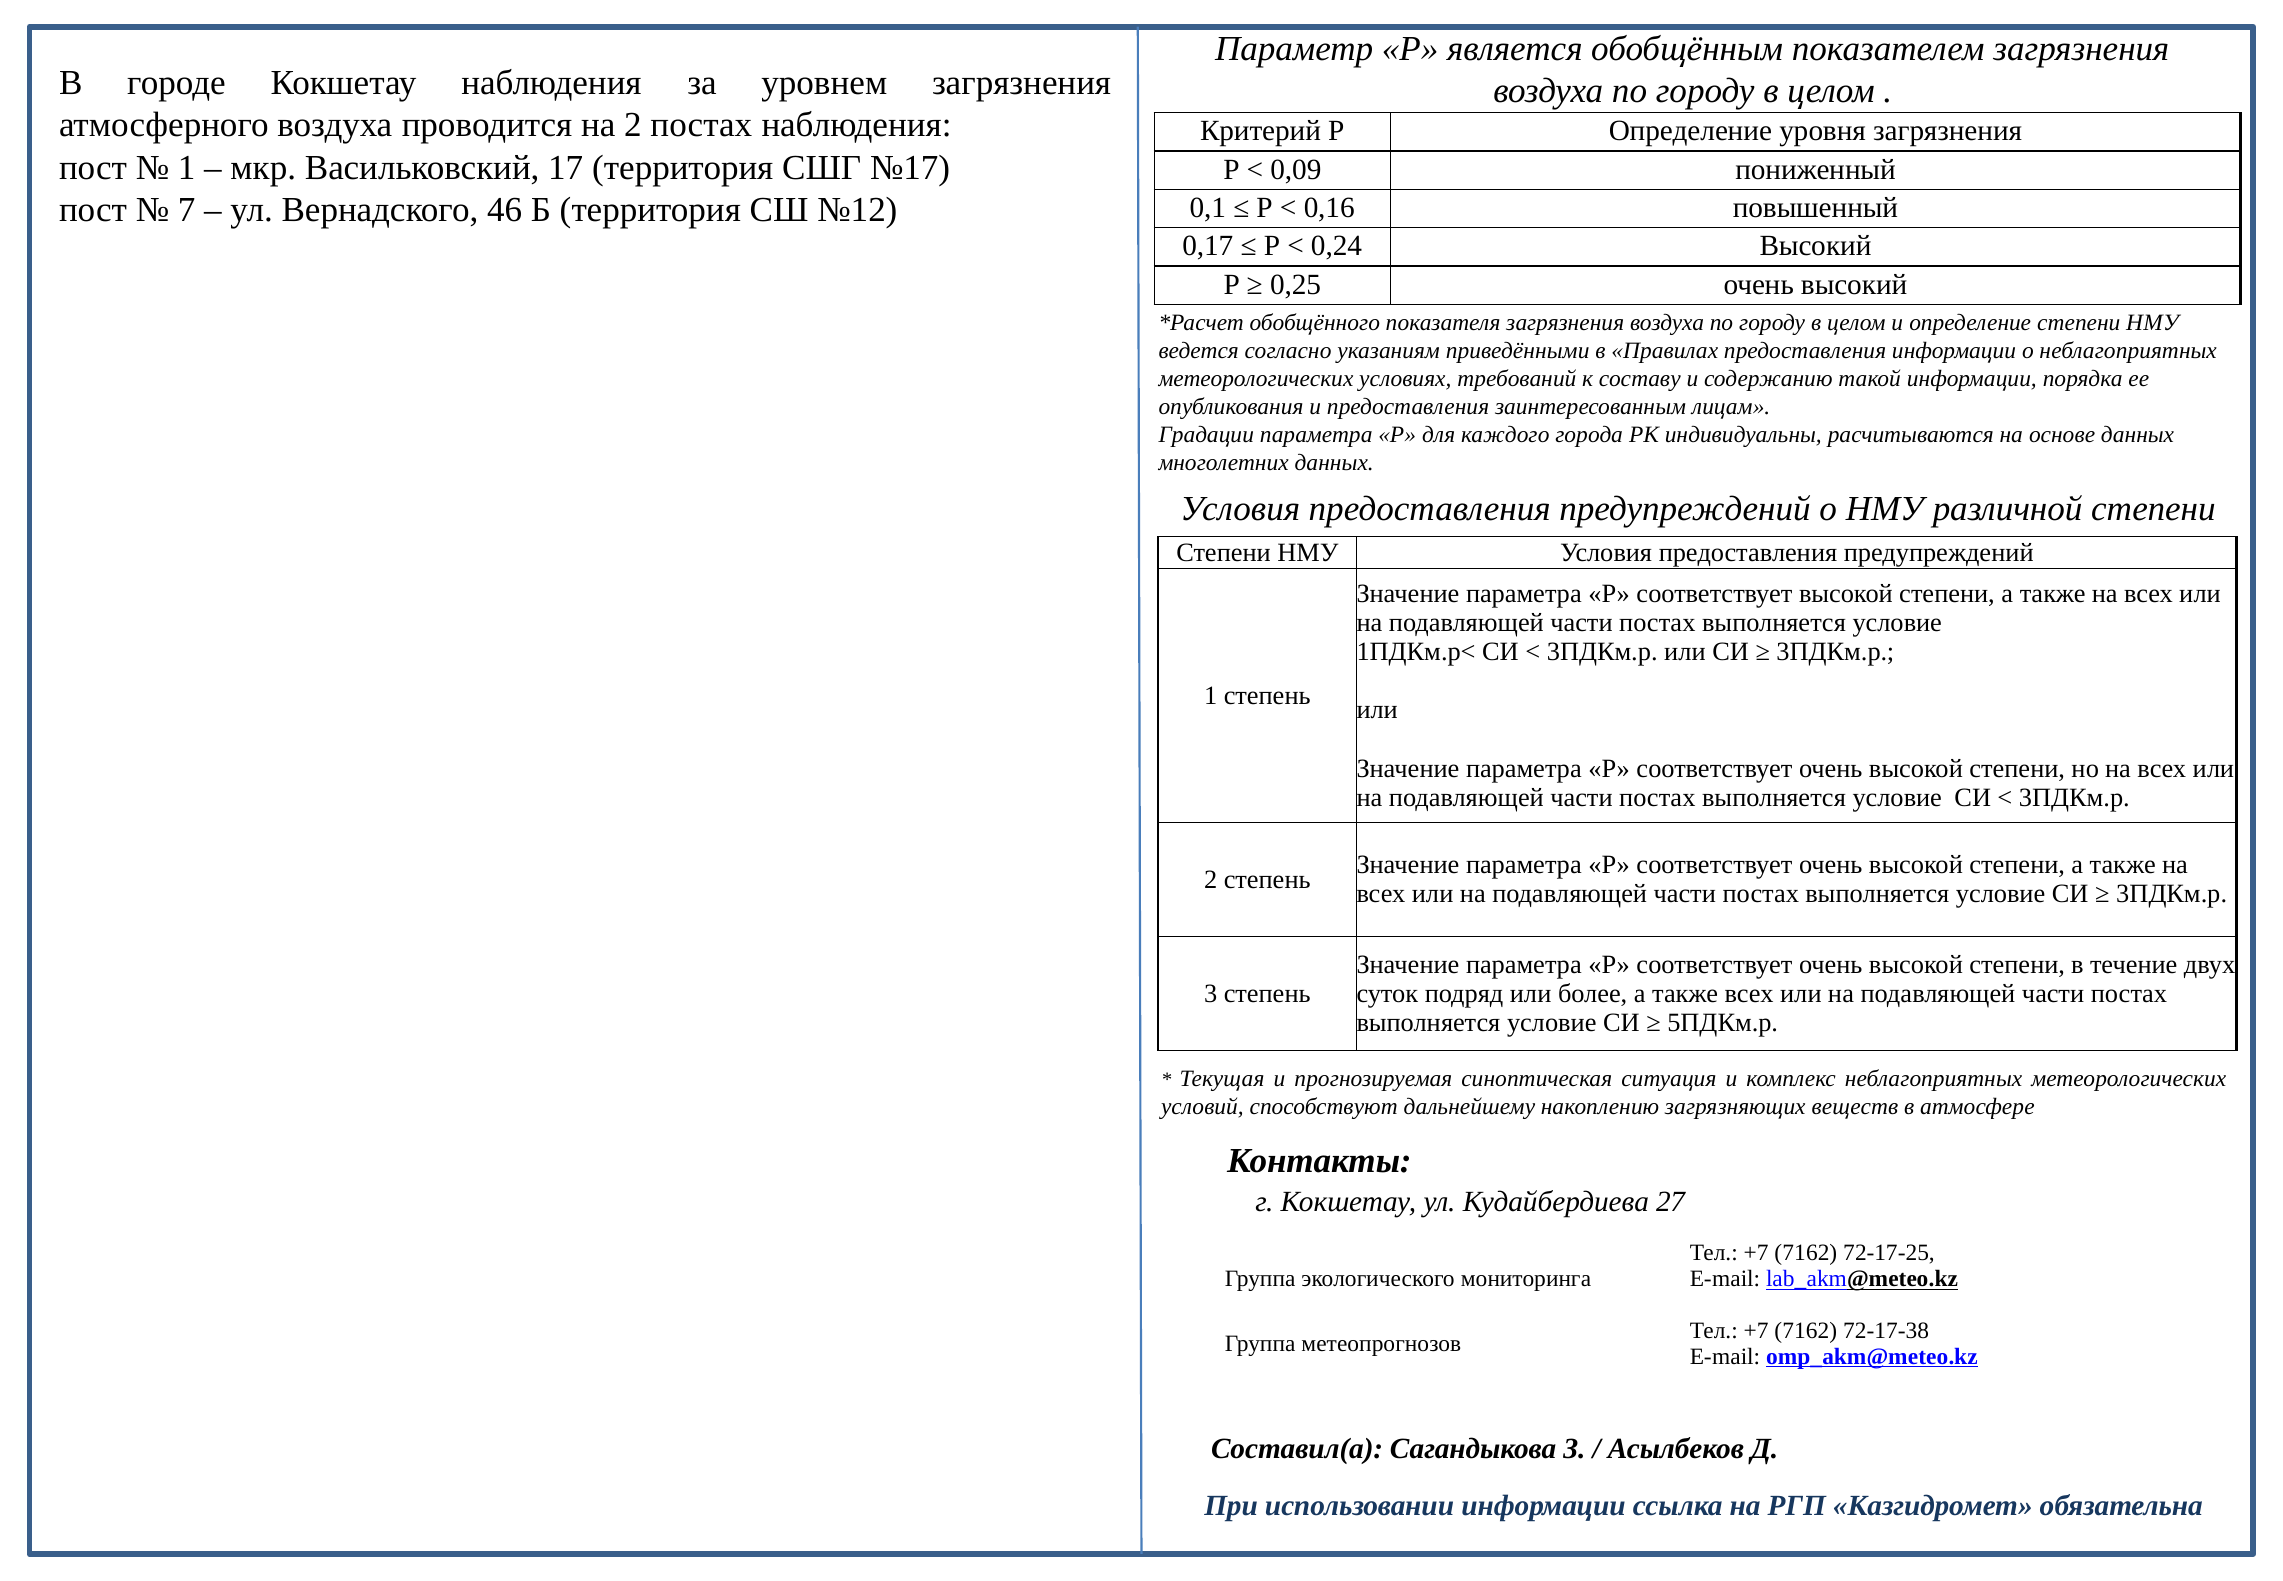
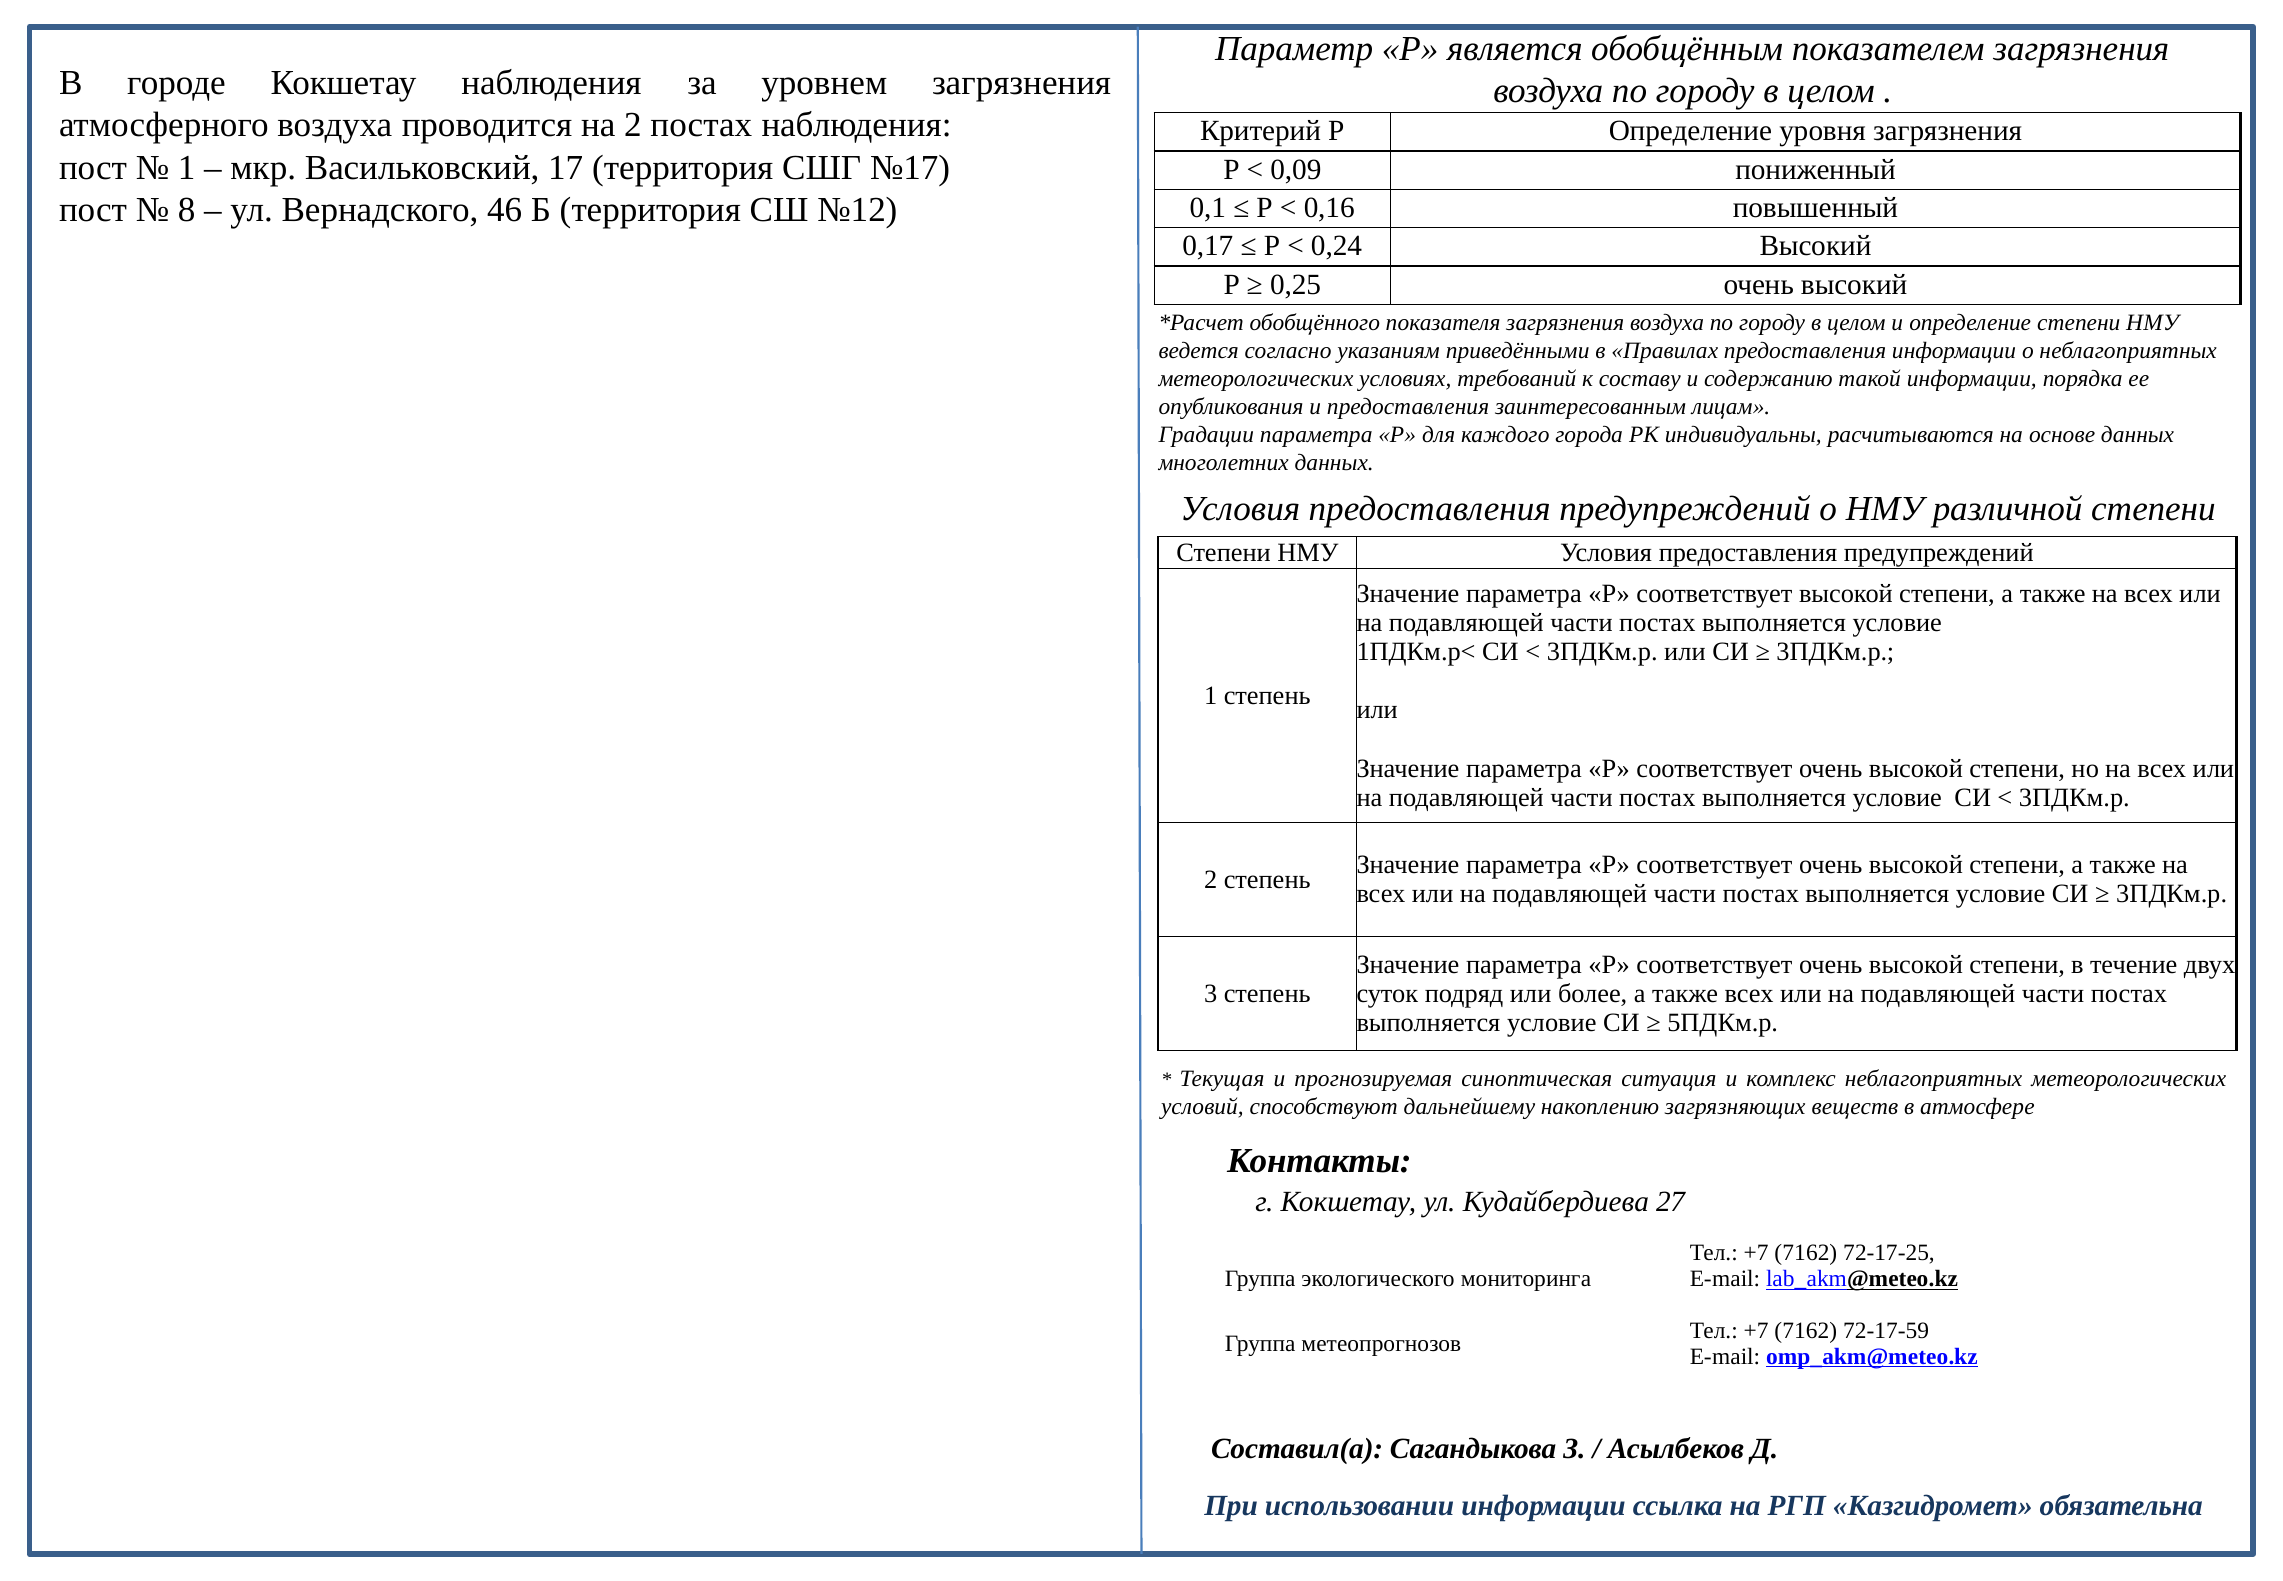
7: 7 -> 8 (187, 210)
72-17-38: 72-17-38 -> 72-17-59 (1886, 1330)
